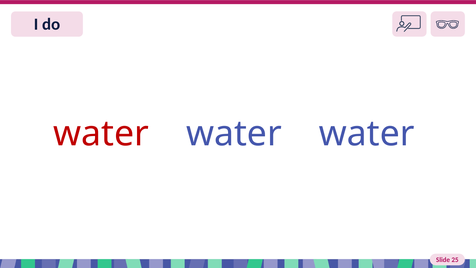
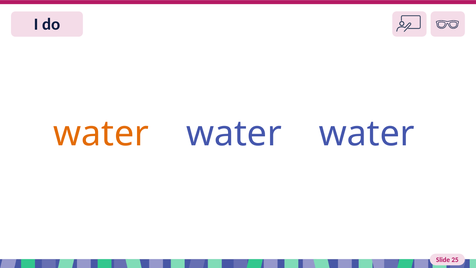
water colour: red -> orange (101, 133)
